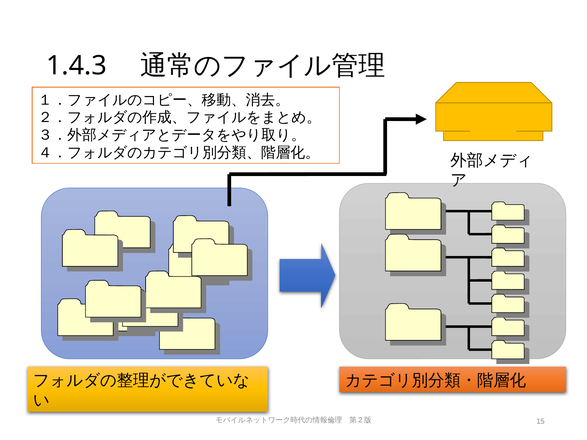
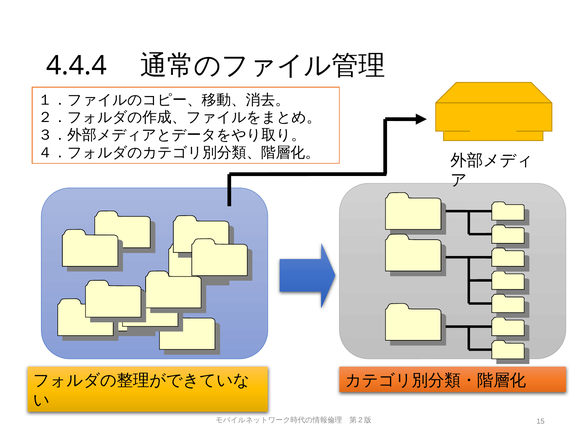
1.4.3: 1.4.3 -> 4.4.4 (76, 66)
